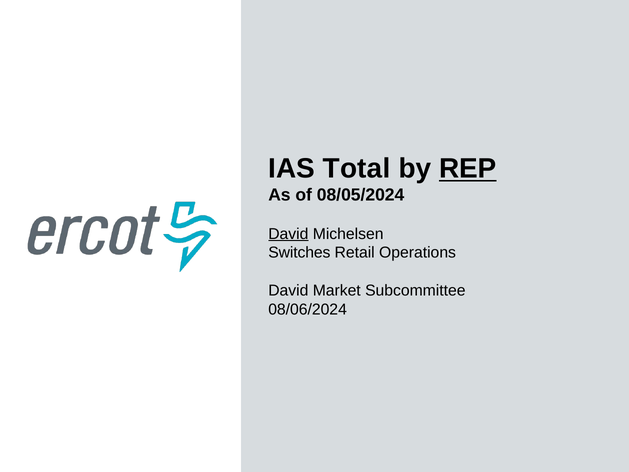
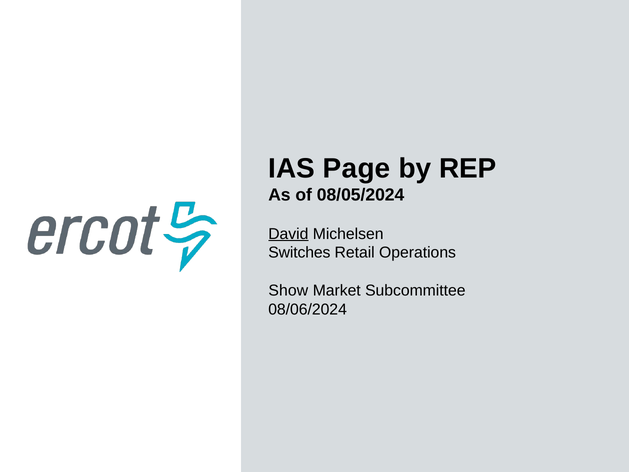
Total: Total -> Page (357, 169)
REP underline: present -> none (468, 169)
David: David -> Show (288, 290)
